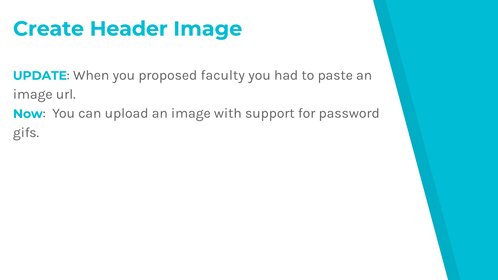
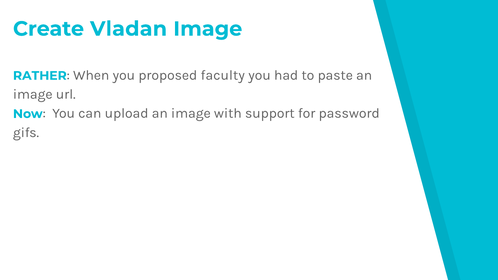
Header: Header -> Vladan (129, 29)
UPDATE: UPDATE -> RATHER (40, 76)
